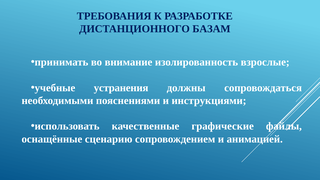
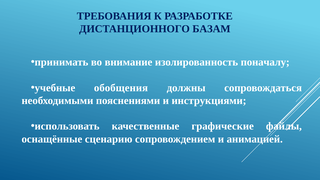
взрослые: взрослые -> поначалу (265, 62)
устранения: устранения -> обобщения (121, 88)
